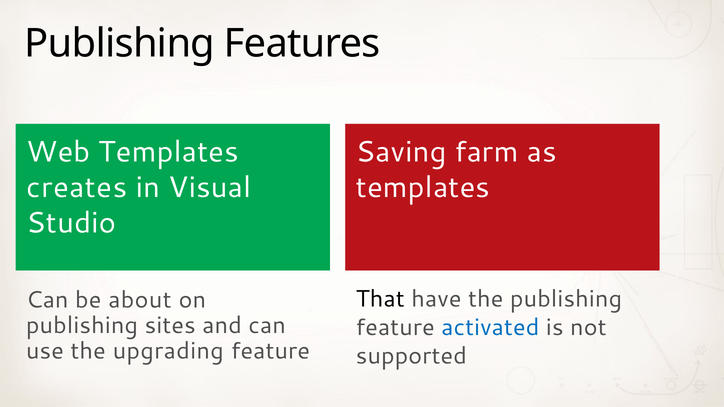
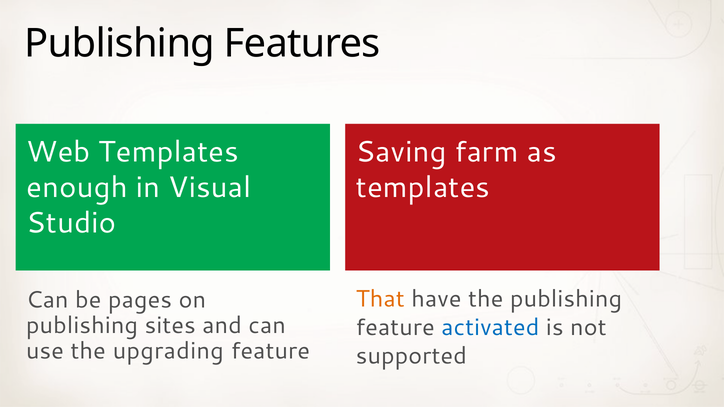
creates: creates -> enough (77, 188)
That colour: black -> orange (380, 299)
about: about -> pages (140, 300)
